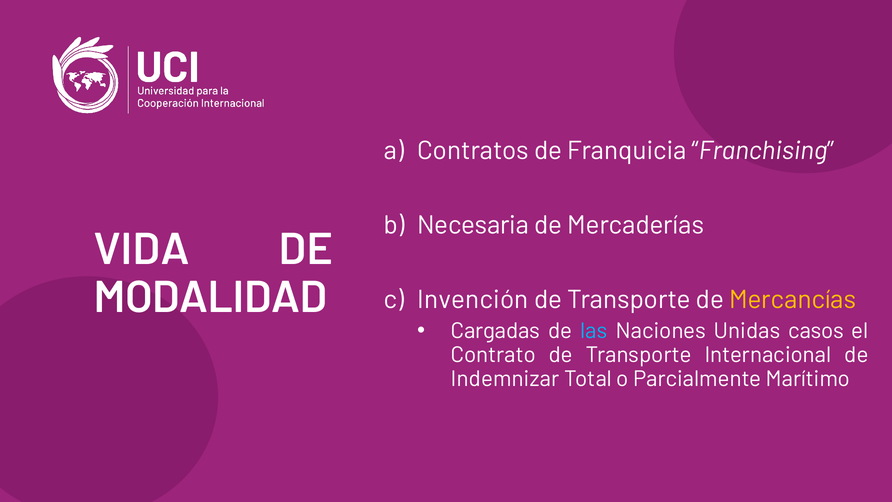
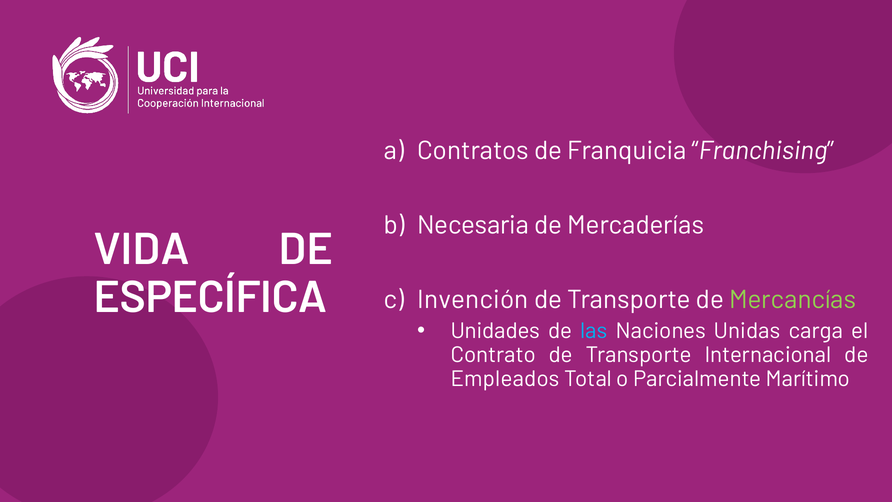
MODALIDAD: MODALIDAD -> ESPECÍFICA (210, 298)
Mercancías colour: yellow -> light green (793, 300)
Cargadas: Cargadas -> Unidades (495, 330)
casos: casos -> carga (816, 330)
Indemnizar: Indemnizar -> Empleados (505, 379)
